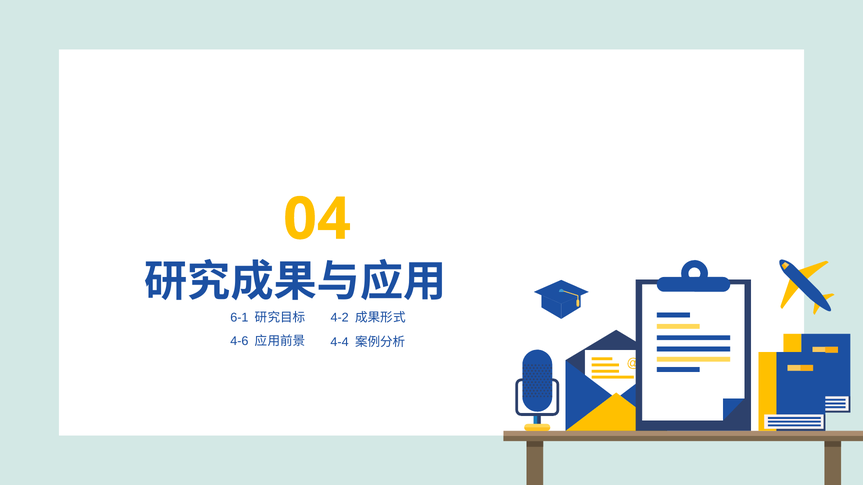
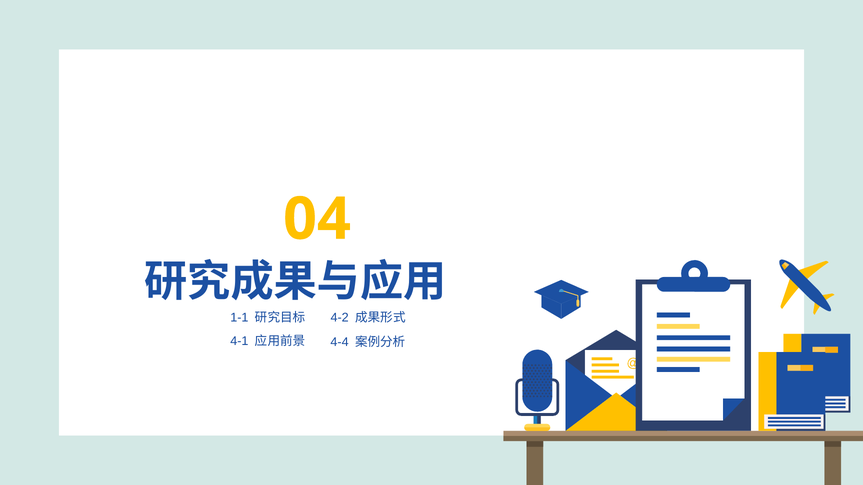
6-1: 6-1 -> 1-1 (239, 318)
4-6: 4-6 -> 4-1 (239, 342)
